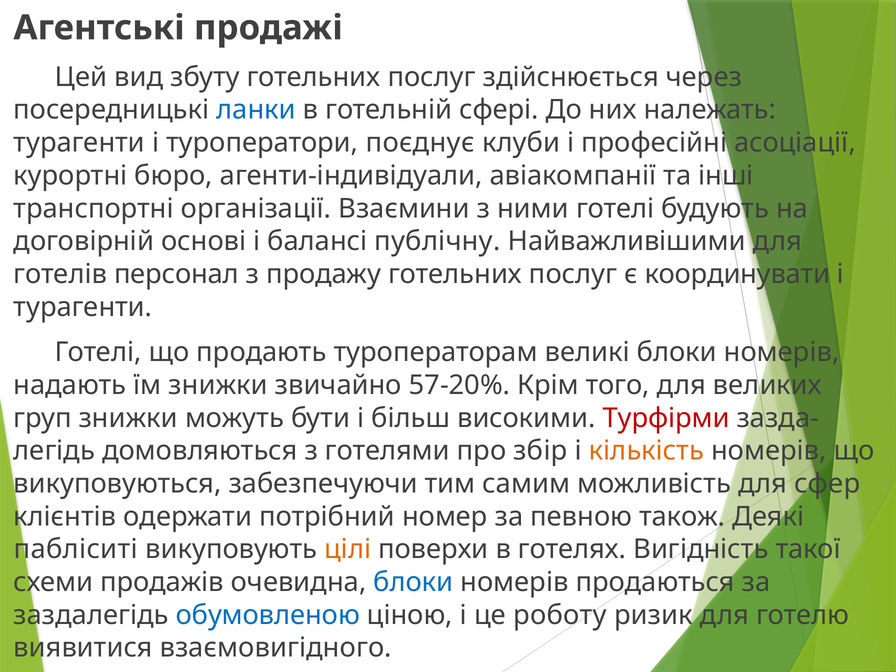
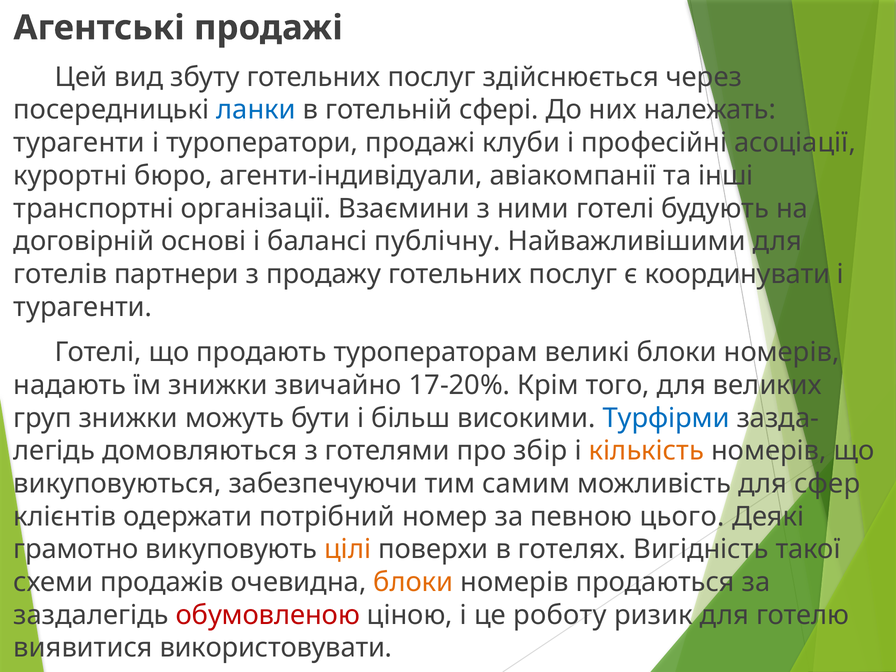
туроператори поєднує: поєднує -> продажі (420, 143)
персонал: персонал -> партнери (176, 274)
57-20%: 57-20% -> 17-20% (459, 385)
Турфірми colour: red -> blue (666, 418)
також: також -> цього (682, 517)
пабліситі: пабліситі -> грамотно (76, 549)
блоки colour: blue -> orange (413, 582)
обумовленою colour: blue -> red (268, 615)
взаємовигідного: взаємовигідного -> використовувати (276, 648)
